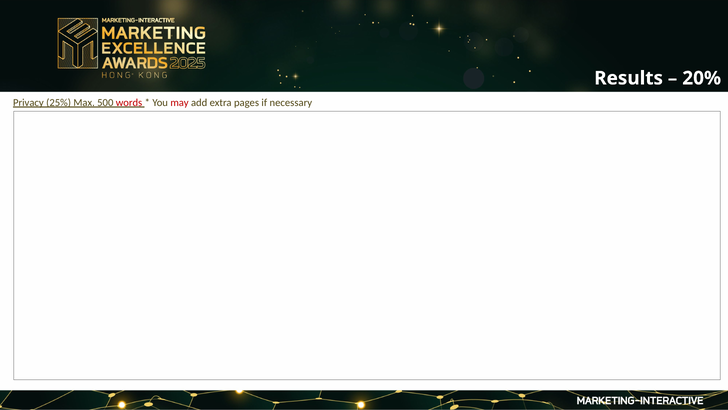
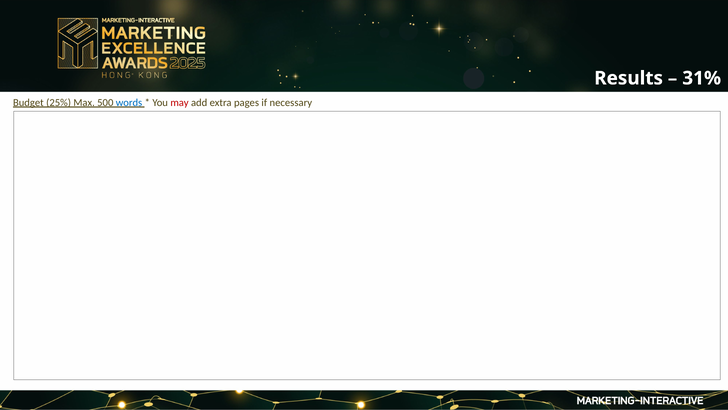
20%: 20% -> 31% (702, 78)
Privacy: Privacy -> Budget (28, 102)
words colour: red -> blue (129, 102)
